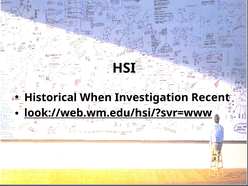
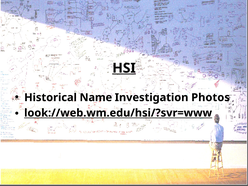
HSI underline: none -> present (124, 68)
When: When -> Name (96, 97)
Recent: Recent -> Photos (211, 97)
